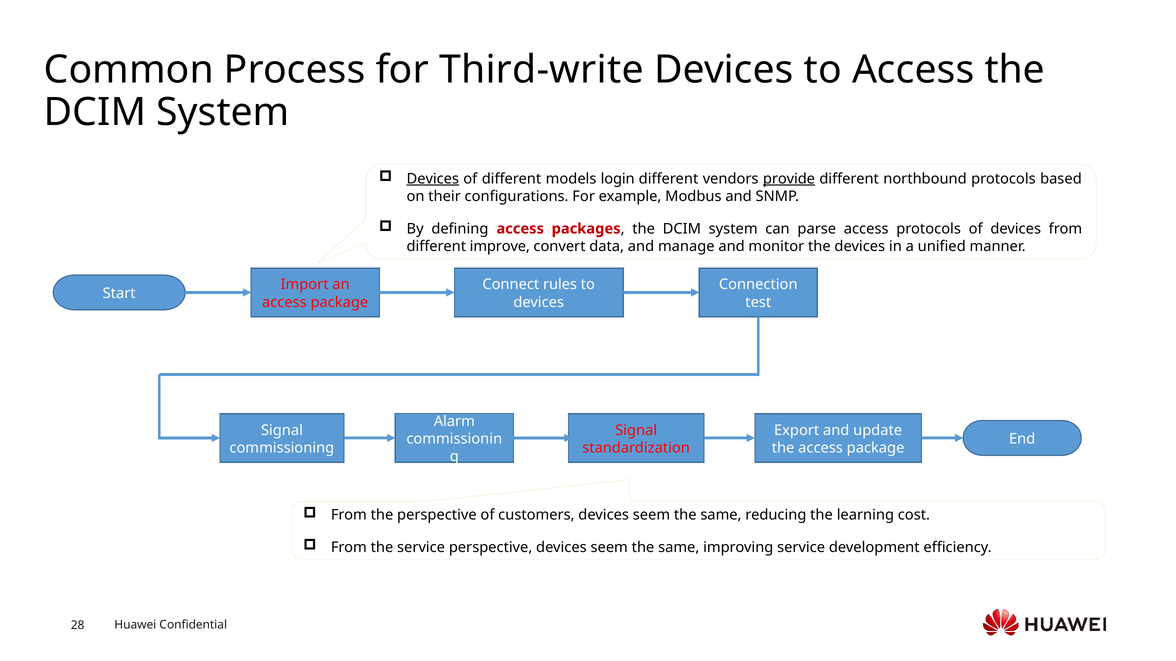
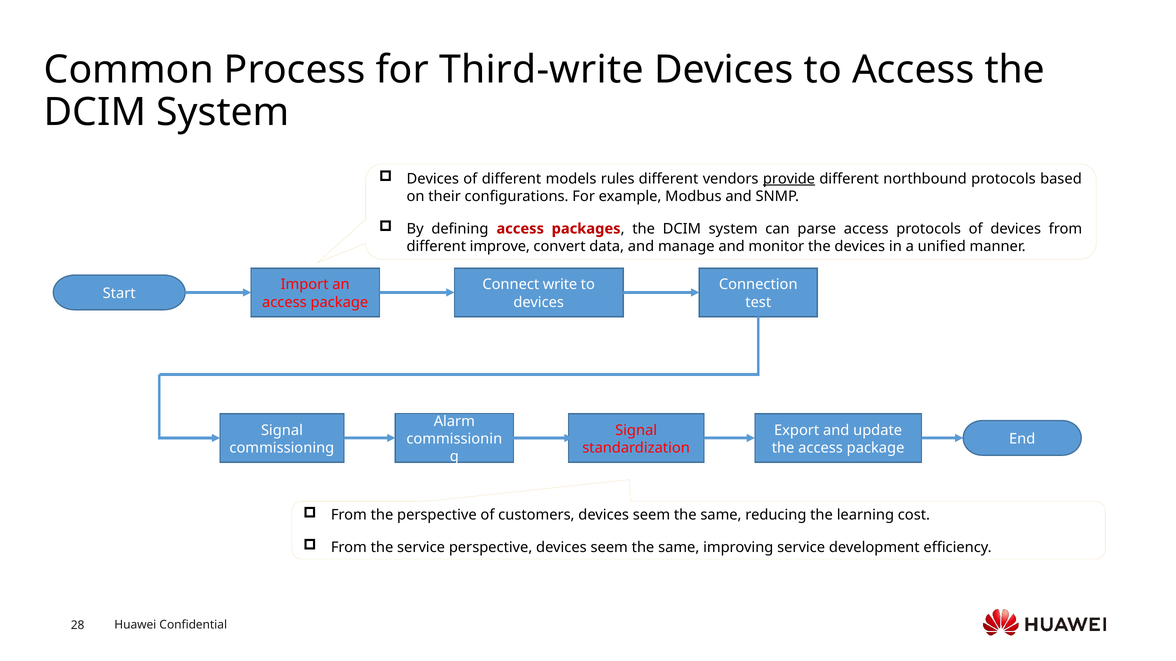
Devices underline: present -> none (433, 179)
login: login -> rules (618, 179)
rules: rules -> write (560, 285)
